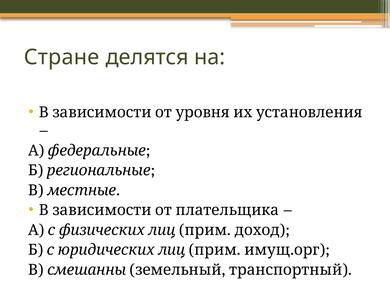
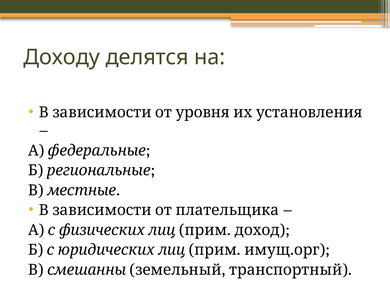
Стране: Стране -> Доходу (62, 57)
